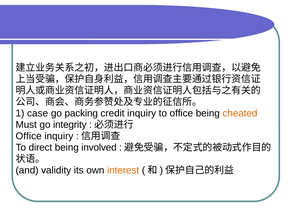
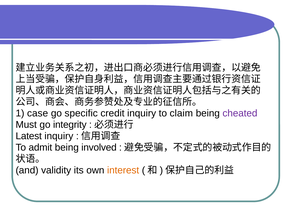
packing: packing -> specific (81, 113)
to office: office -> claim (181, 113)
cheated colour: orange -> purple (240, 113)
Office: Office -> Latest (29, 136)
direct: direct -> admit (40, 147)
